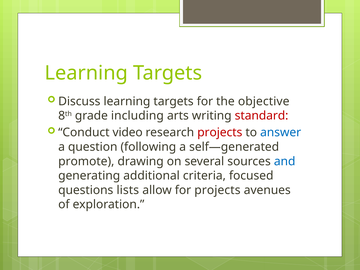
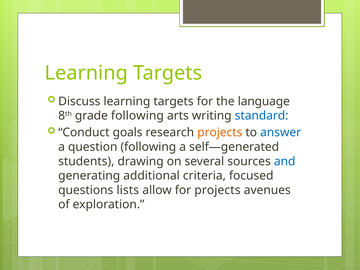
objective: objective -> language (264, 101)
grade including: including -> following (137, 116)
standard colour: red -> blue (262, 116)
video: video -> goals (128, 133)
projects colour: red -> orange (220, 133)
promote: promote -> students (86, 161)
